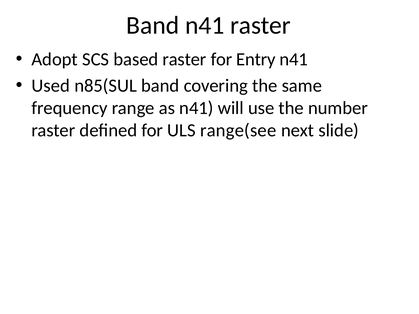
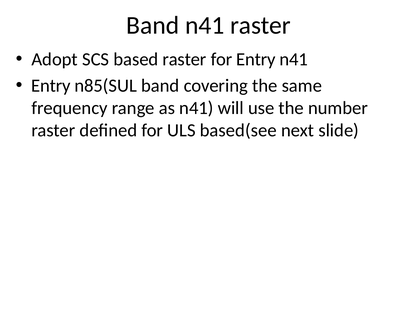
Used: Used -> Entry (51, 86)
range(see: range(see -> based(see (238, 130)
